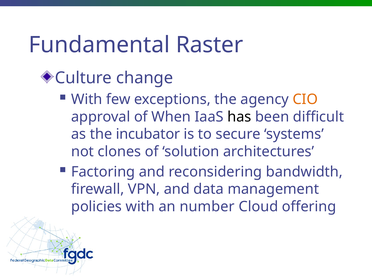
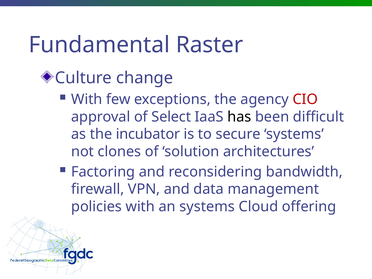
CIO colour: orange -> red (305, 99)
When: When -> Select (171, 117)
an number: number -> systems (207, 207)
